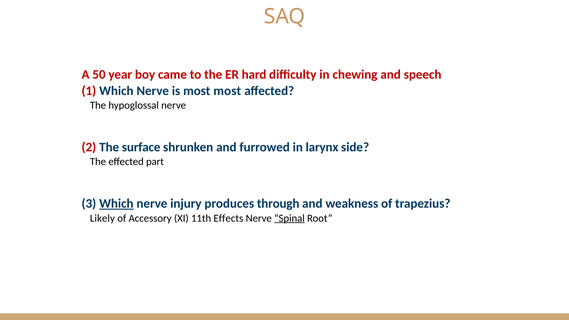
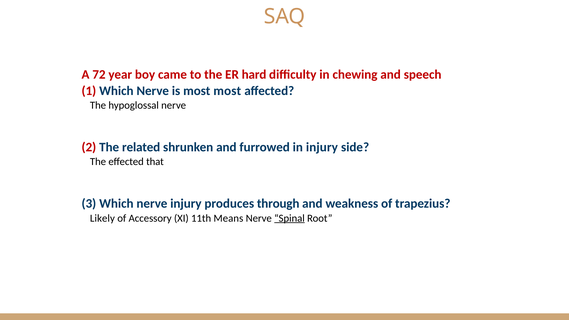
50: 50 -> 72 (99, 75)
surface: surface -> related (141, 147)
in larynx: larynx -> injury (322, 147)
part: part -> that (155, 162)
Which underline: present -> none (116, 204)
Effects: Effects -> Means (228, 218)
